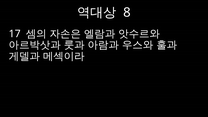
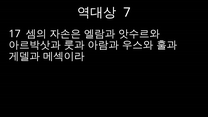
8: 8 -> 7 (127, 13)
